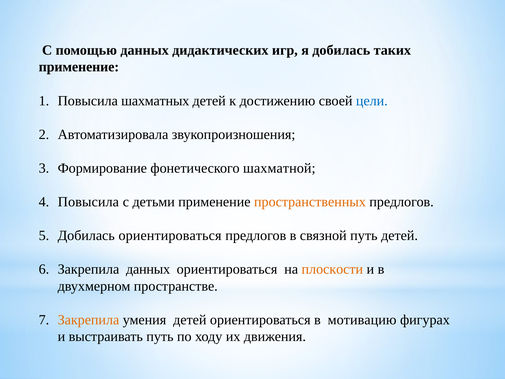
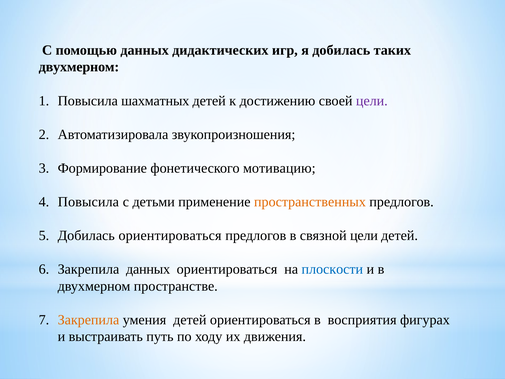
применение: применение -> двухмерном (79, 67)
цели colour: blue -> purple (372, 101)
шахматной: шахматной -> мотивацию (279, 168)
связной путь: путь -> цели (364, 235)
плоскости colour: orange -> blue (332, 269)
мотивацию: мотивацию -> восприятия (362, 320)
